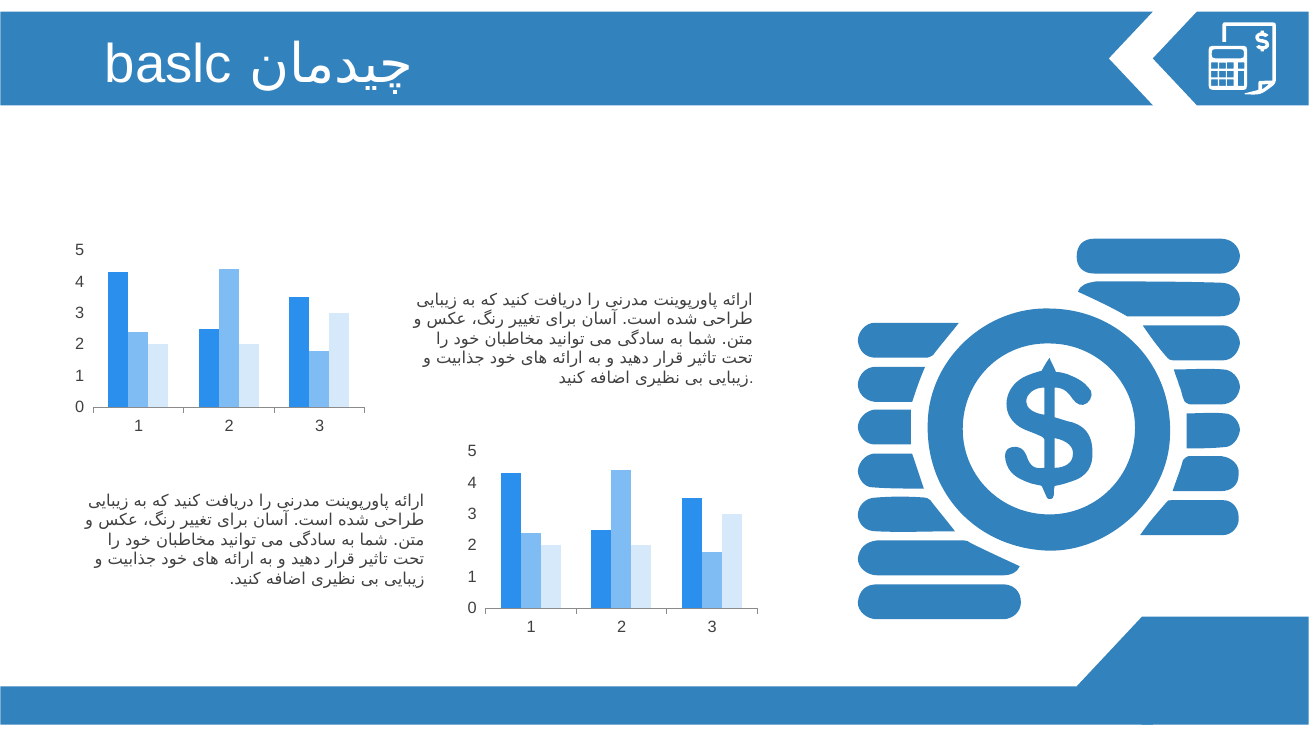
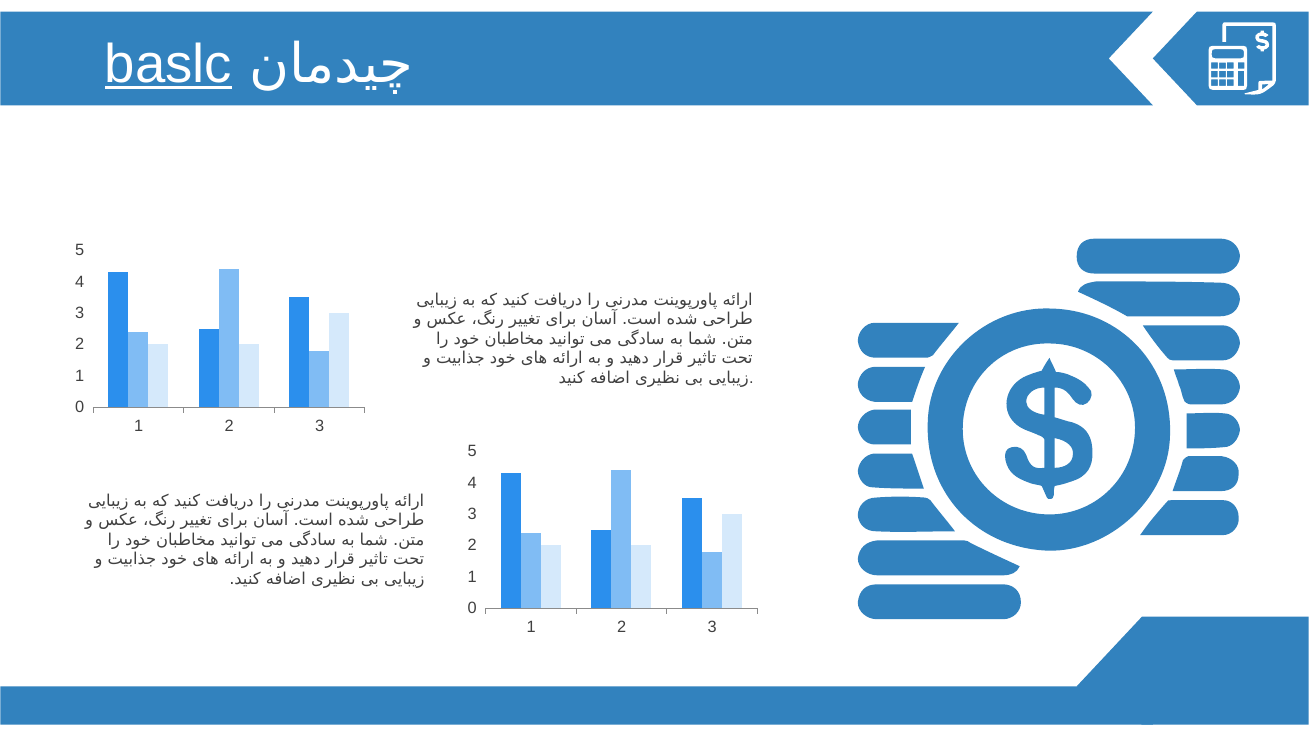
baslc underline: none -> present (168, 64)
